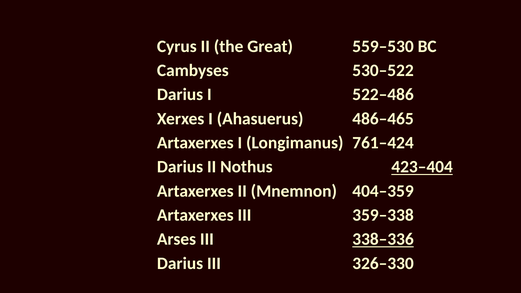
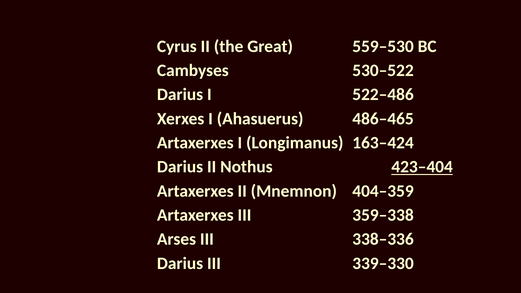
761–424: 761–424 -> 163–424 (383, 143)
338–336 underline: present -> none (383, 239)
326–330: 326–330 -> 339–330 (383, 263)
